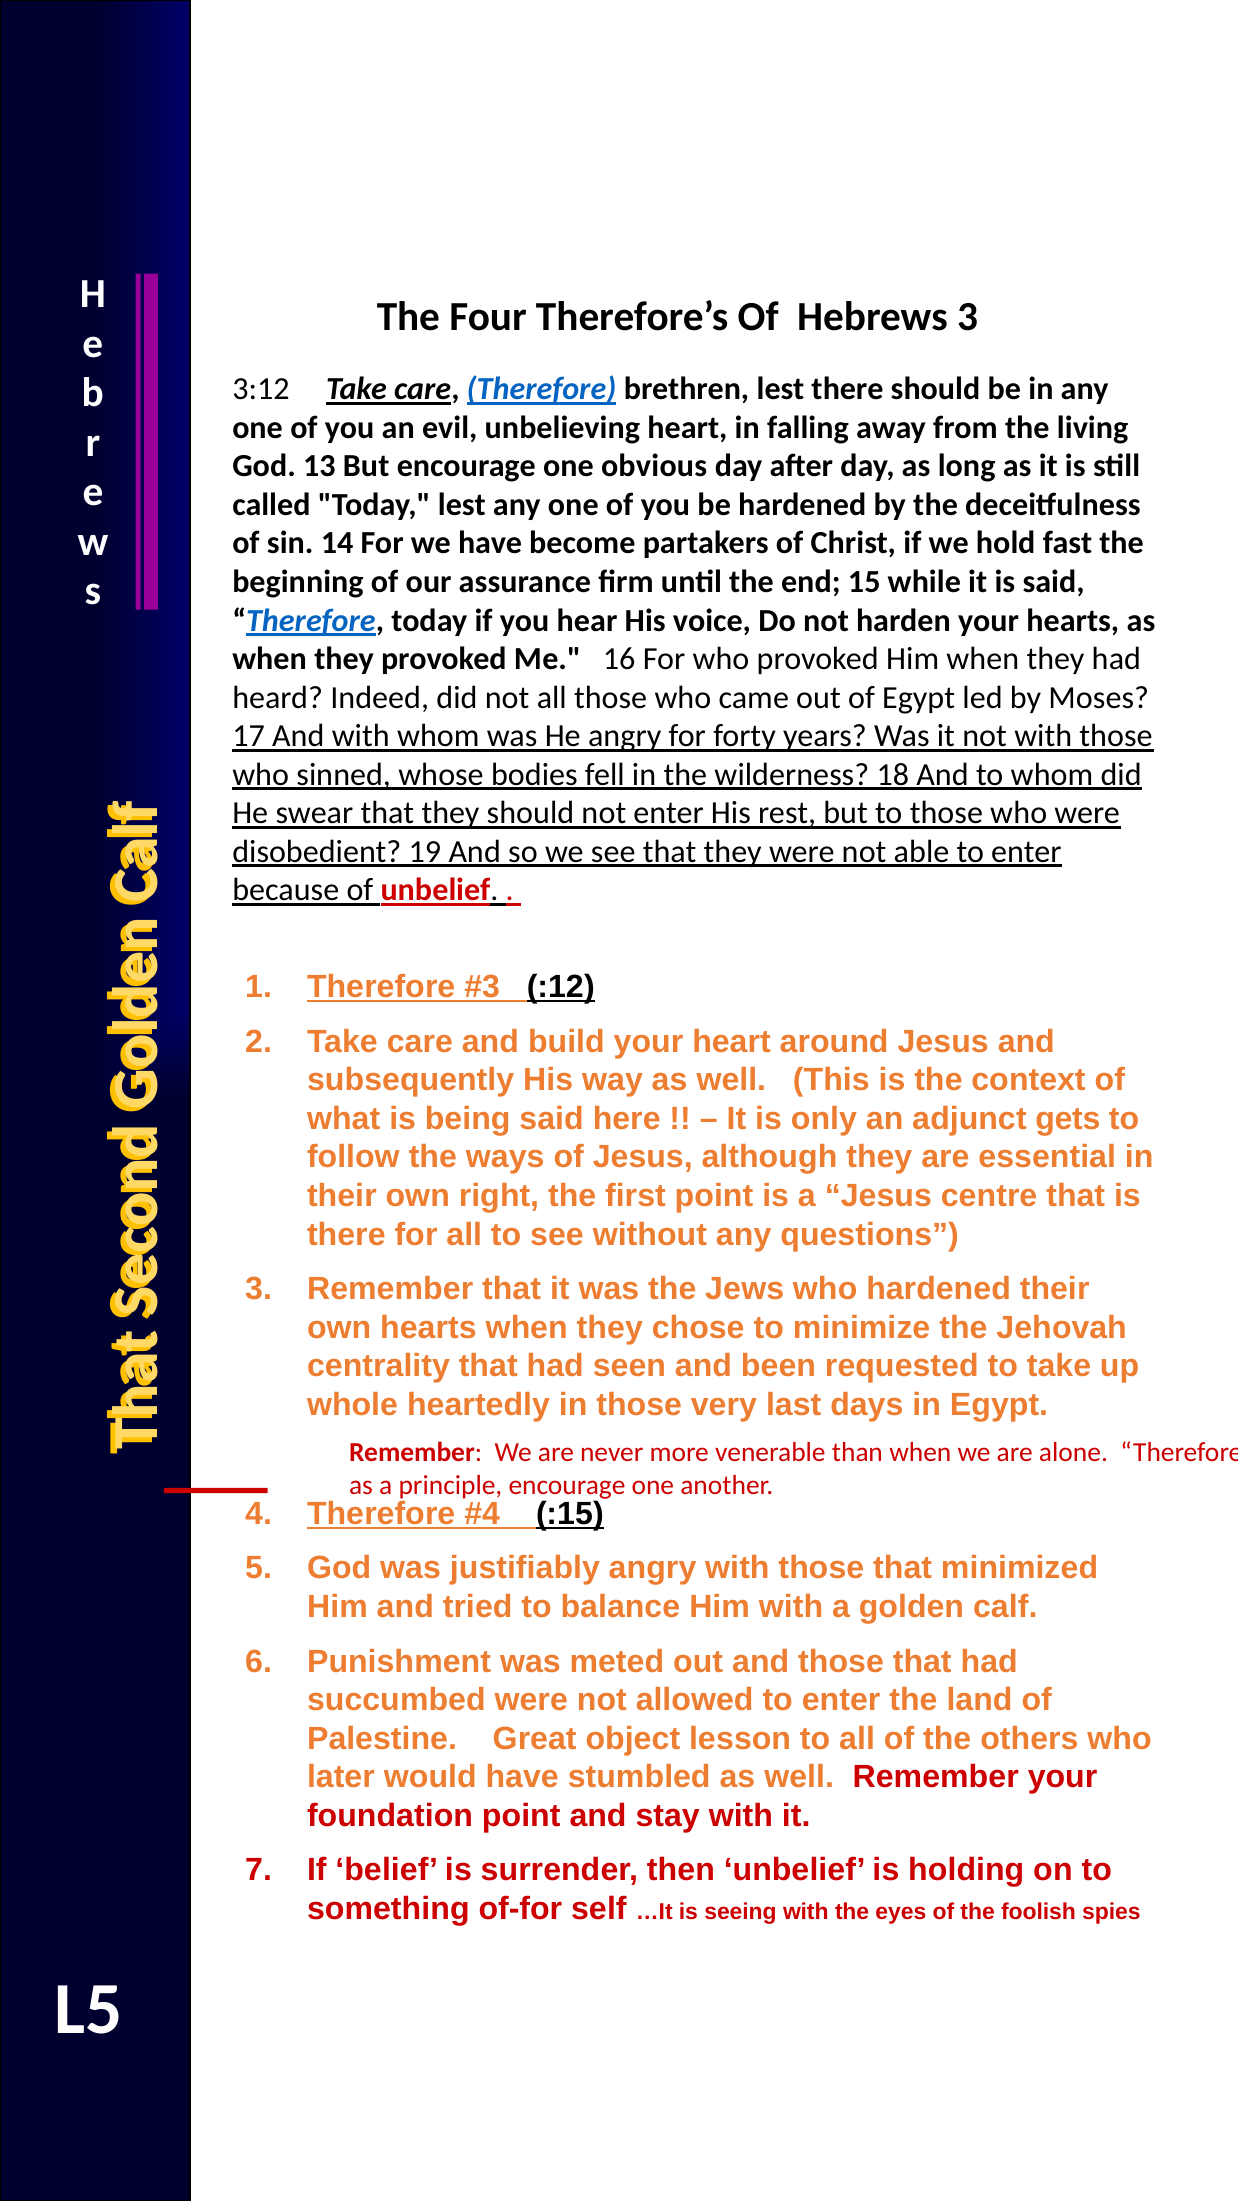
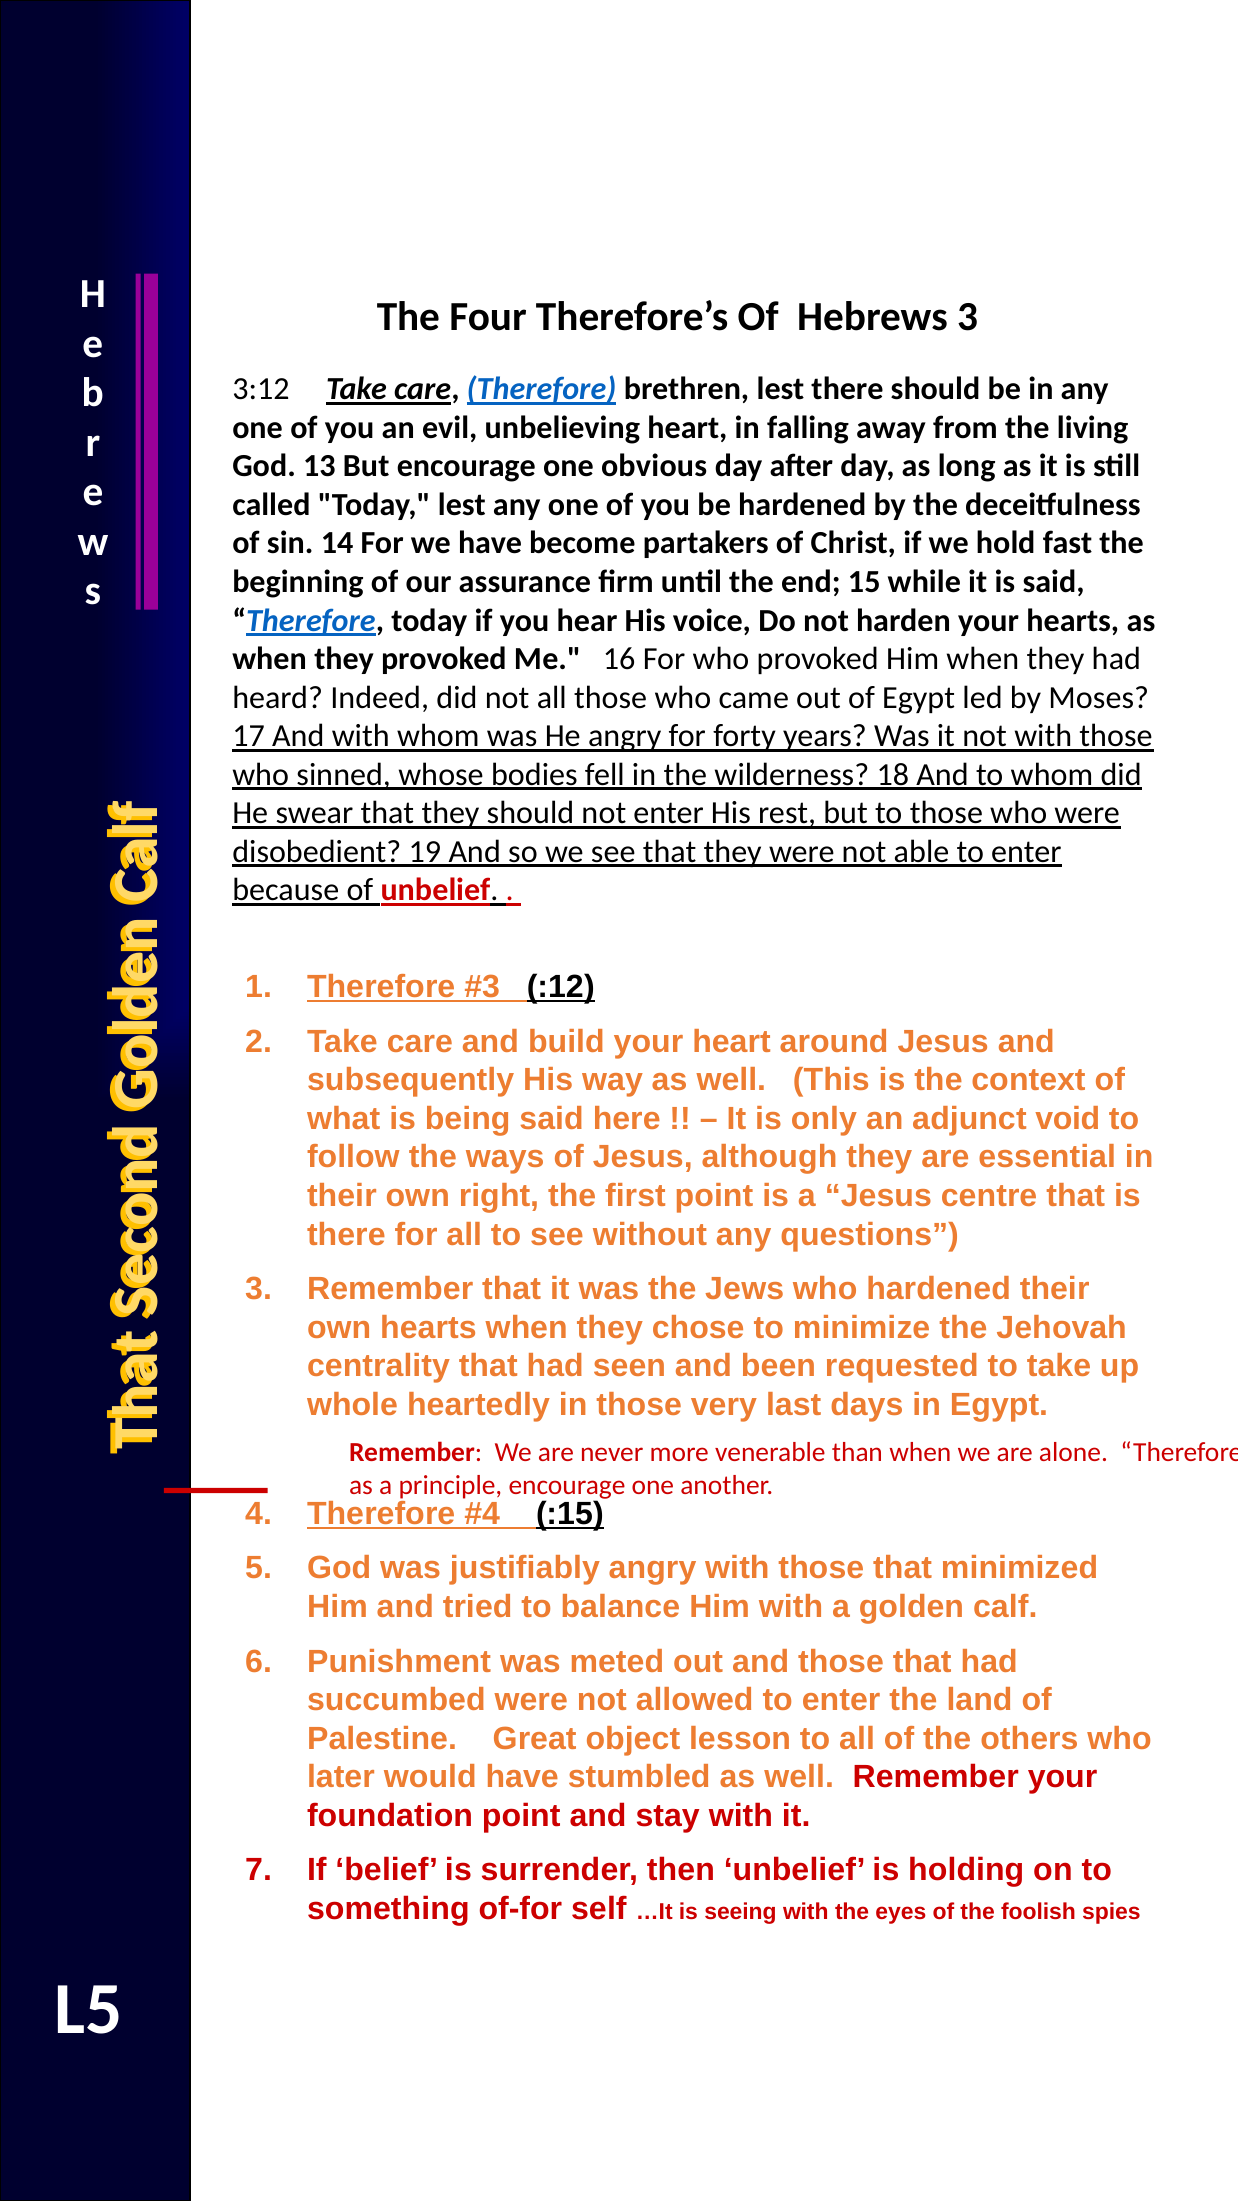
gets: gets -> void (1068, 1119)
